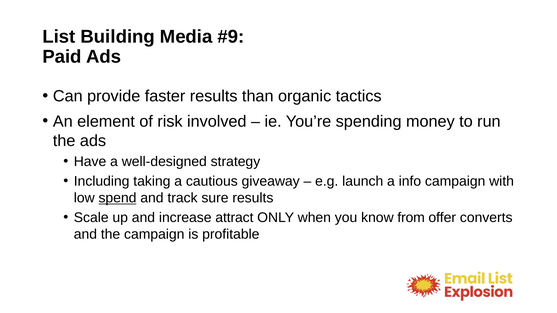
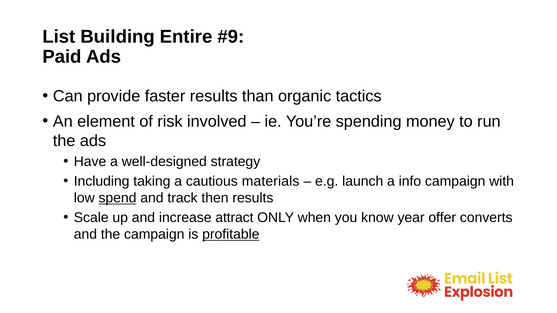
Media: Media -> Entire (186, 37)
giveaway: giveaway -> materials (271, 181)
sure: sure -> then (215, 198)
from: from -> year (411, 218)
profitable underline: none -> present (231, 235)
